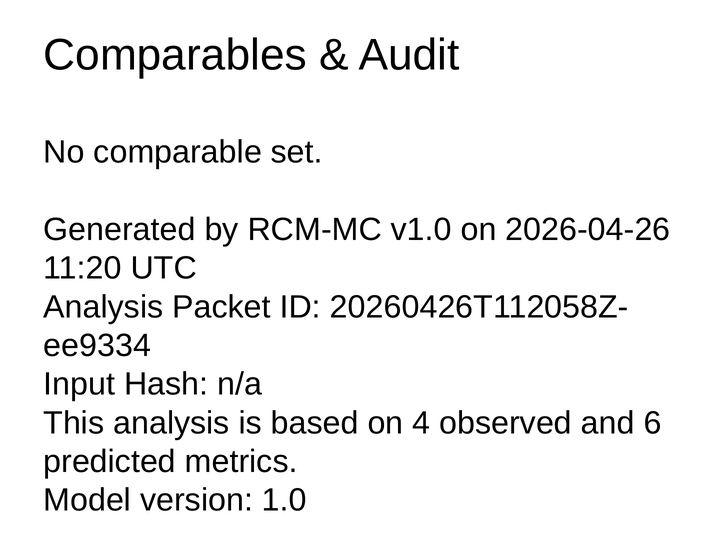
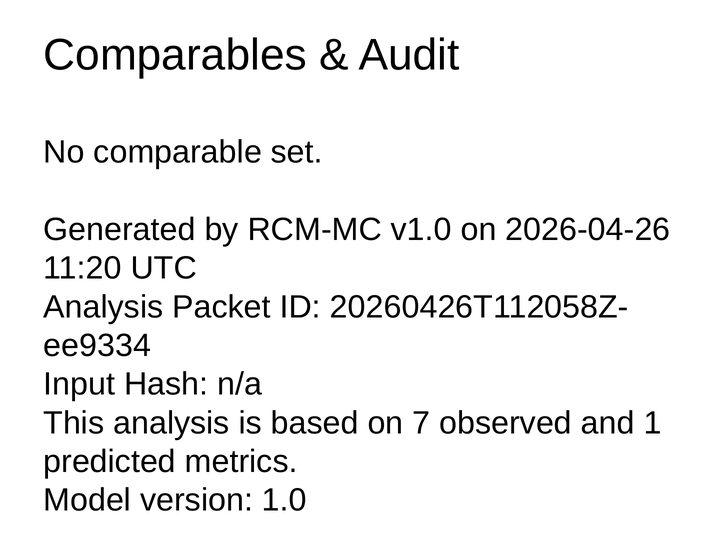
4: 4 -> 7 (421, 423)
6: 6 -> 1 (653, 423)
